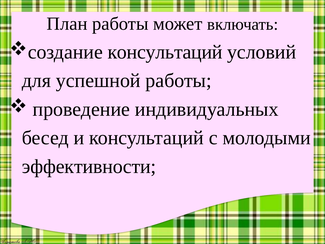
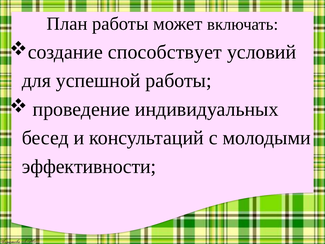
создание консультаций: консультаций -> способствует (165, 52)
